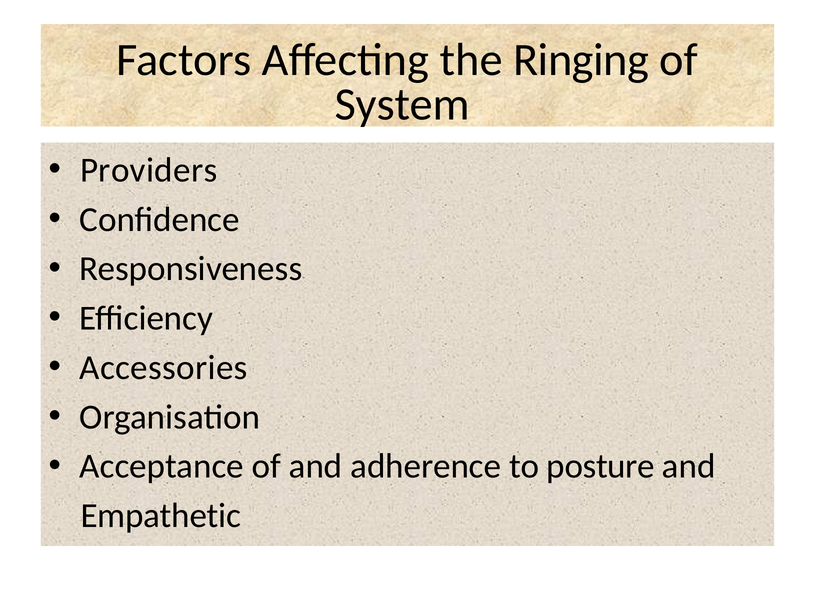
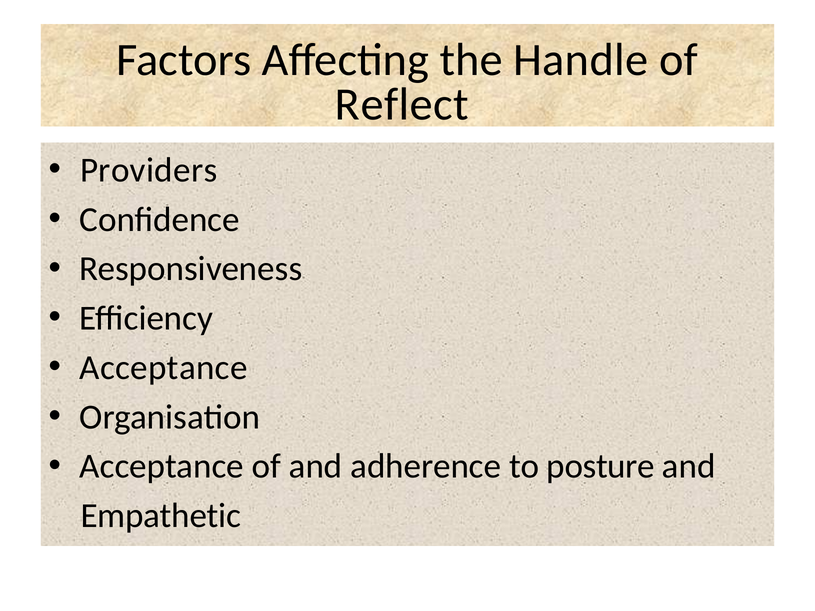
Ringing: Ringing -> Handle (581, 60)
System: System -> Reflect (402, 105)
Accessories: Accessories -> Acceptance (164, 368)
